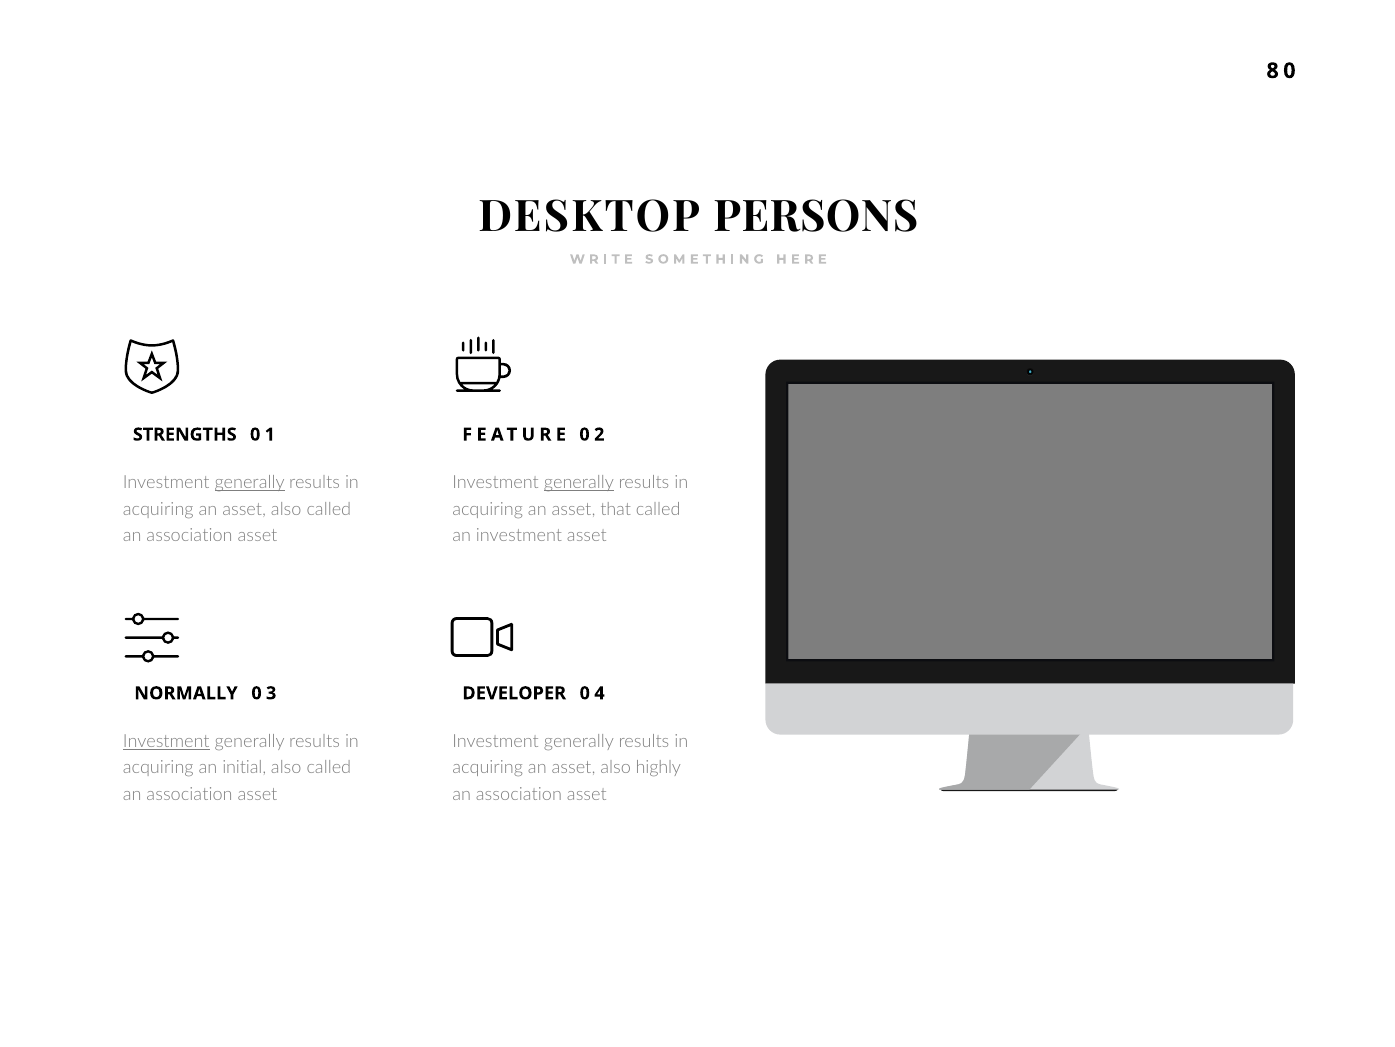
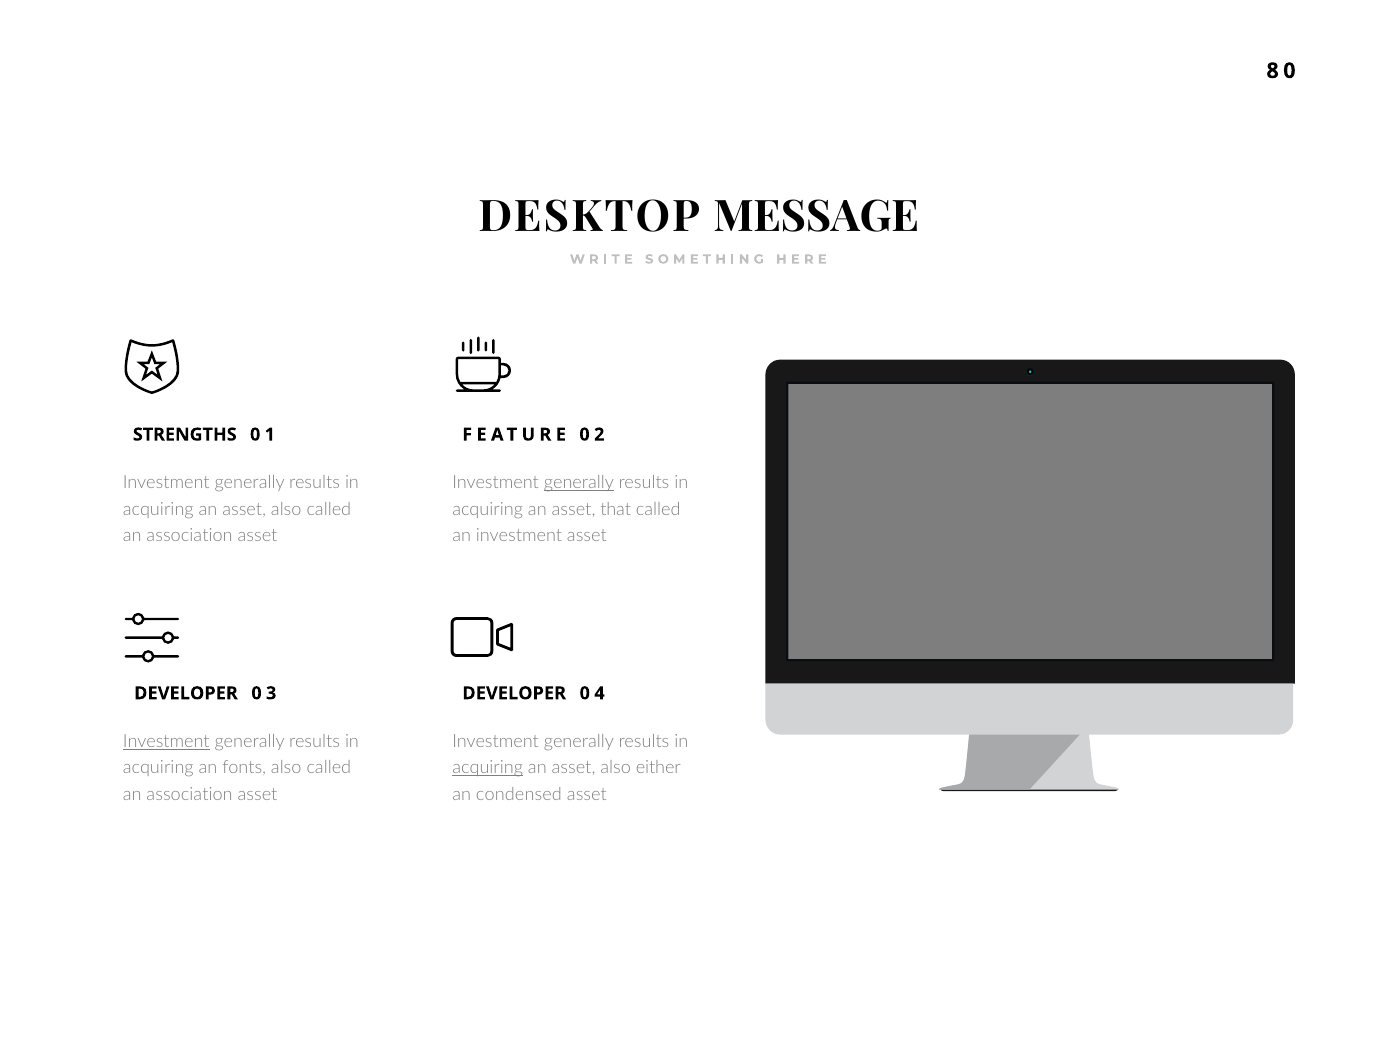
PERSONS: PERSONS -> MESSAGE (816, 217)
generally underline: present -> none (250, 482)
NORMALLY: NORMALLY -> DEVELOPER (186, 693)
initial: initial -> fonts (244, 767)
acquiring underline: none -> present (488, 767)
highly: highly -> either (658, 767)
association: association -> condensed (519, 794)
